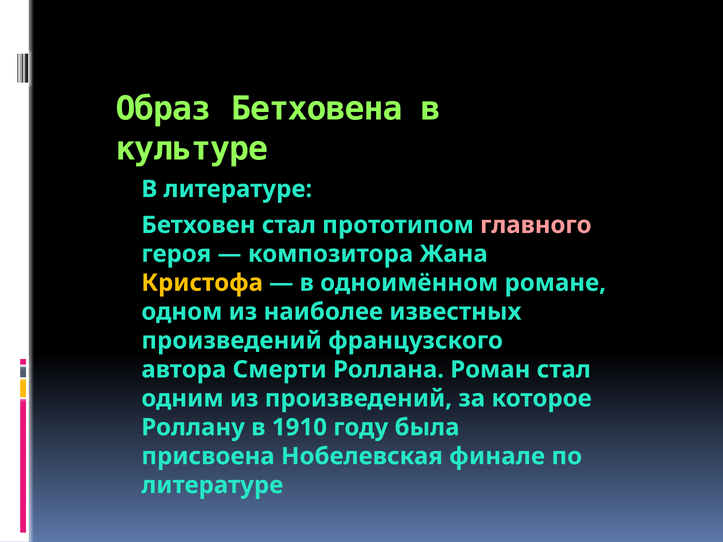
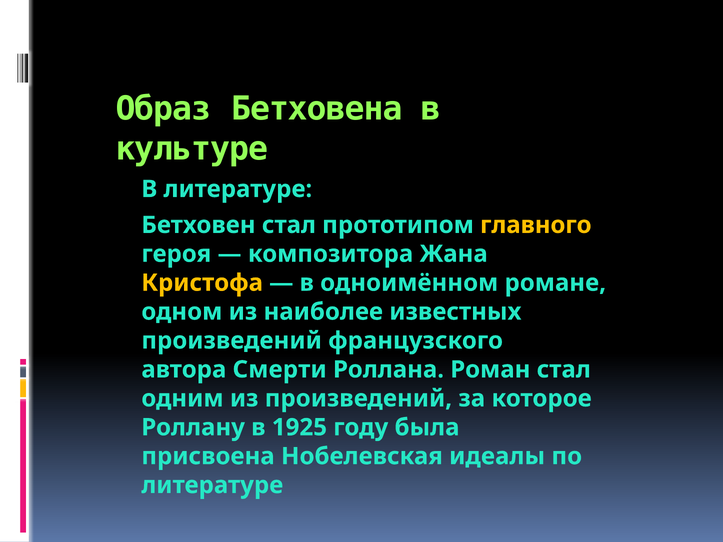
главного colour: pink -> yellow (536, 225)
1910: 1910 -> 1925 (299, 428)
финале: финале -> идеалы (497, 456)
